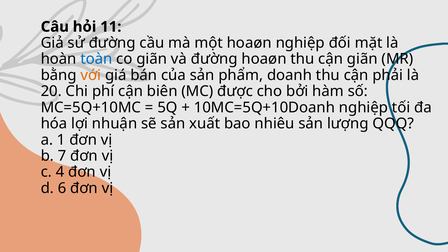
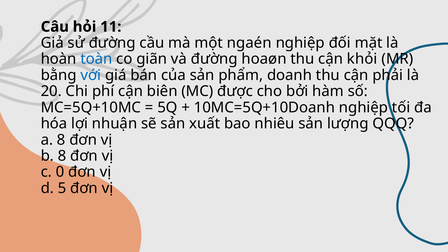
một hoaøn: hoaøn -> ngaén (249, 43)
cận giãn: giãn -> khỏi (362, 59)
với colour: orange -> blue (91, 75)
a 1: 1 -> 8 (61, 140)
b 7: 7 -> 8 (62, 156)
4: 4 -> 0 (60, 172)
6: 6 -> 5 (62, 188)
